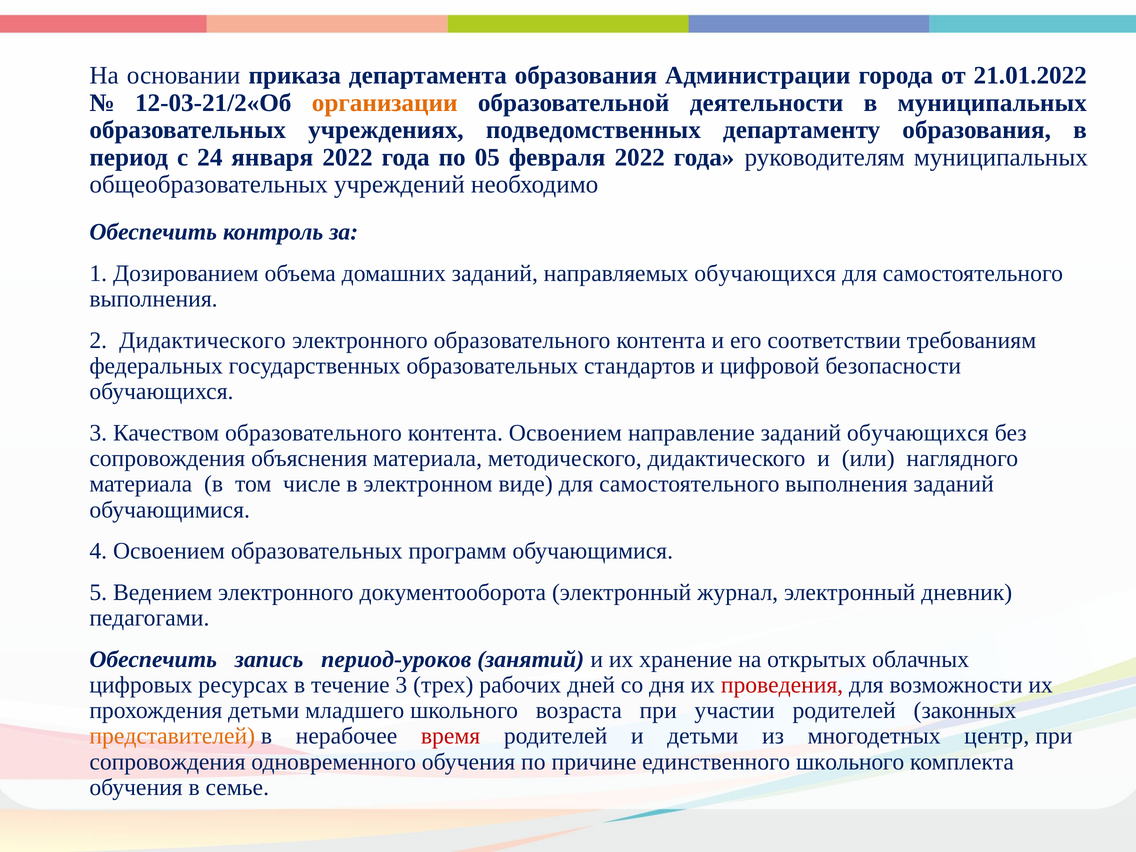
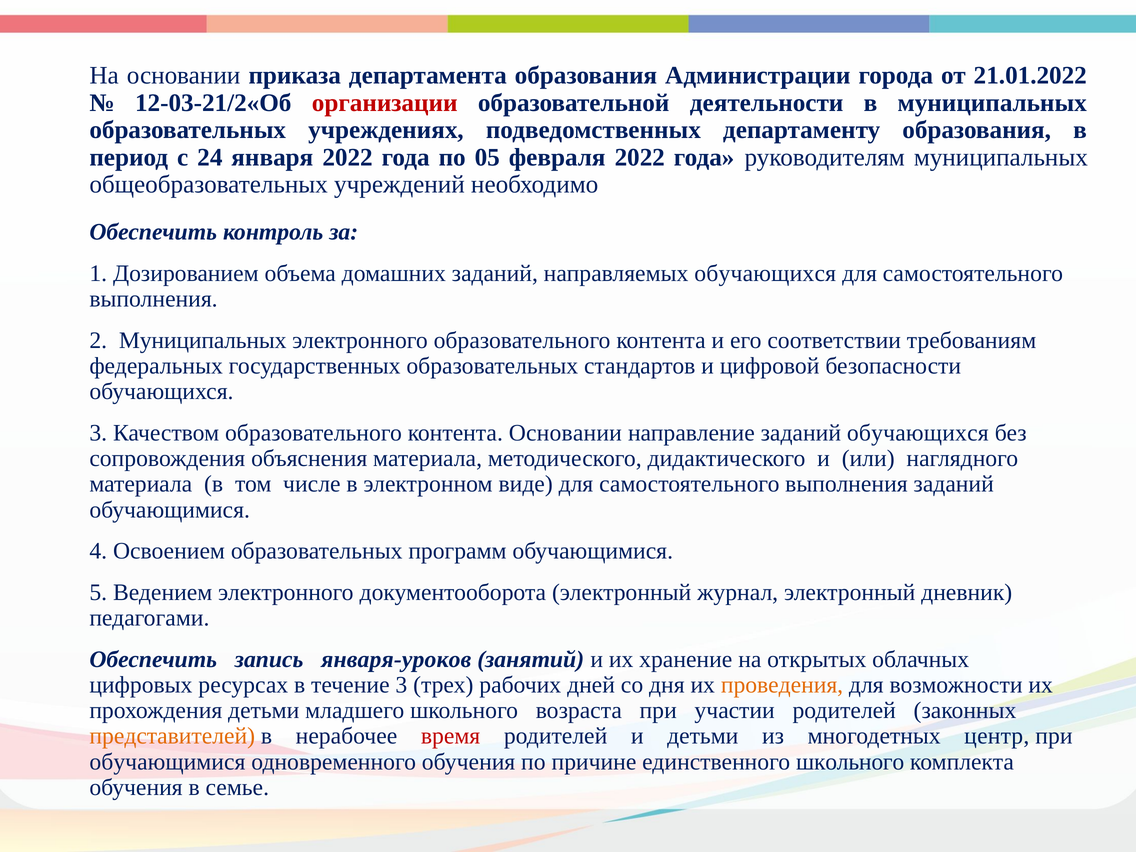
организации colour: orange -> red (385, 103)
2 Дидактического: Дидактического -> Муниципальных (203, 340)
контента Освоением: Освоением -> Основании (565, 433)
период-уроков: период-уроков -> января-уроков (396, 659)
проведения colour: red -> orange (782, 685)
сопровождения: сопровождения -> обучающимися (167, 762)
